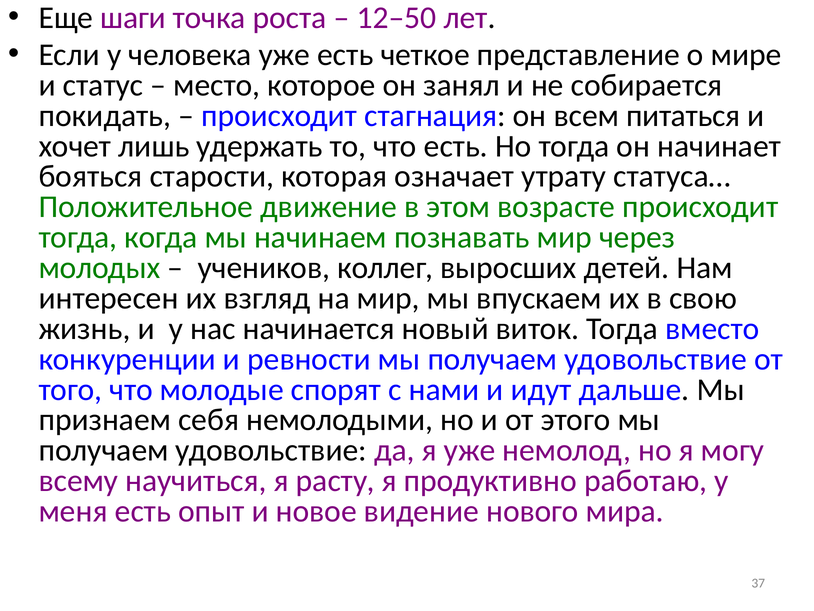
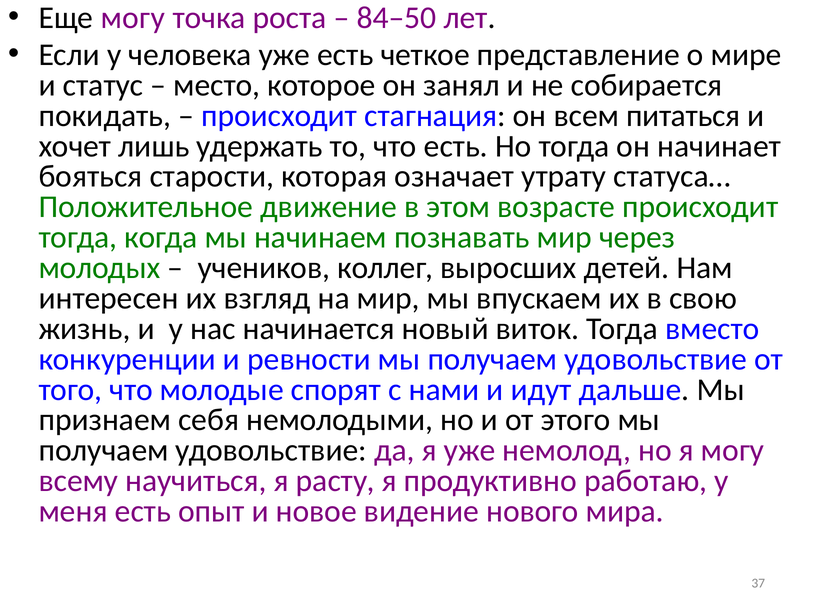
Еще шаги: шаги -> могу (133, 18)
12–50: 12–50 -> 84–50 (397, 18)
